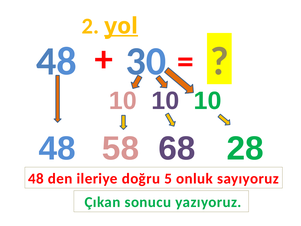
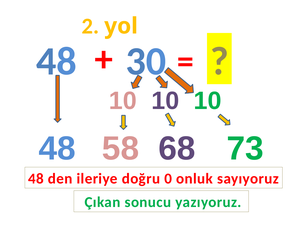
yol underline: present -> none (121, 26)
28: 28 -> 73 (245, 149)
5: 5 -> 0 (168, 179)
